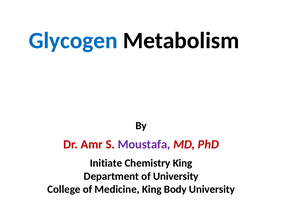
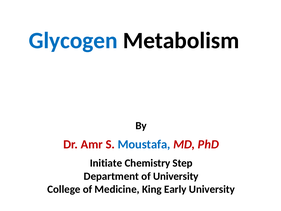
Moustafa colour: purple -> blue (144, 144)
Chemistry King: King -> Step (183, 163)
Body: Body -> Early (175, 189)
